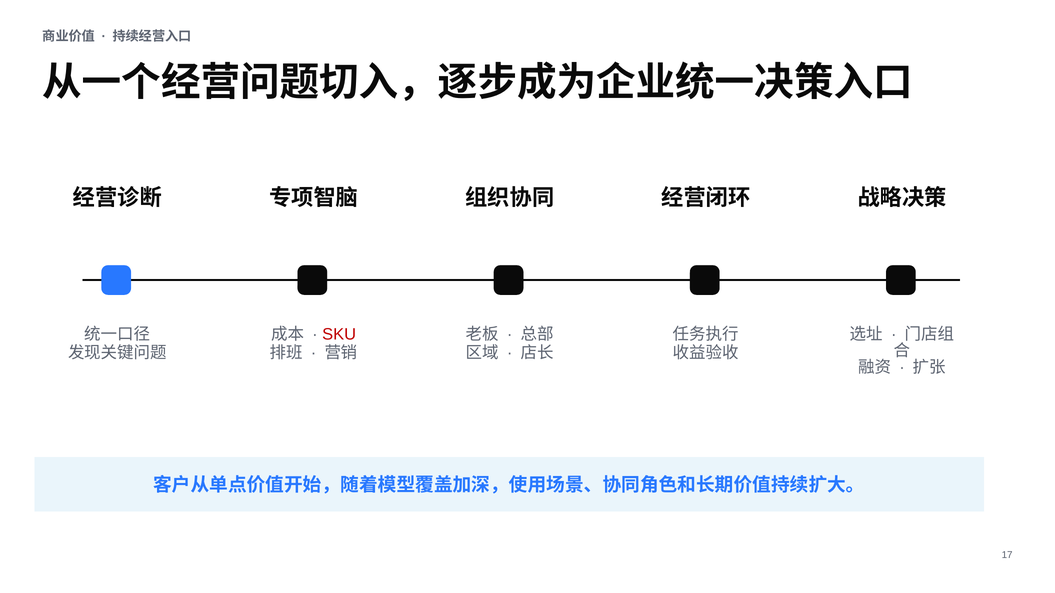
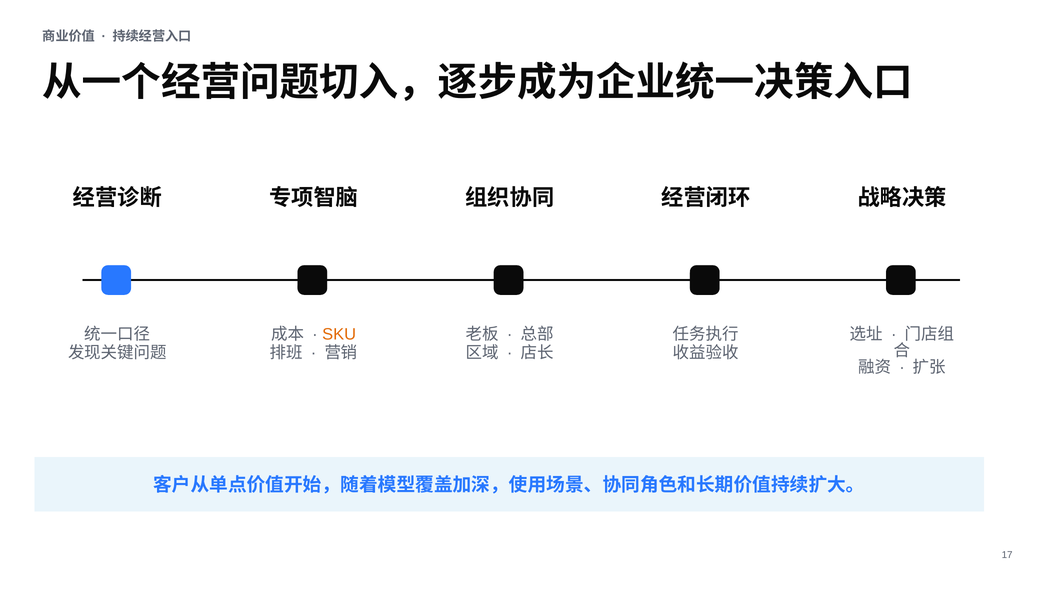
SKU colour: red -> orange (339, 335)
